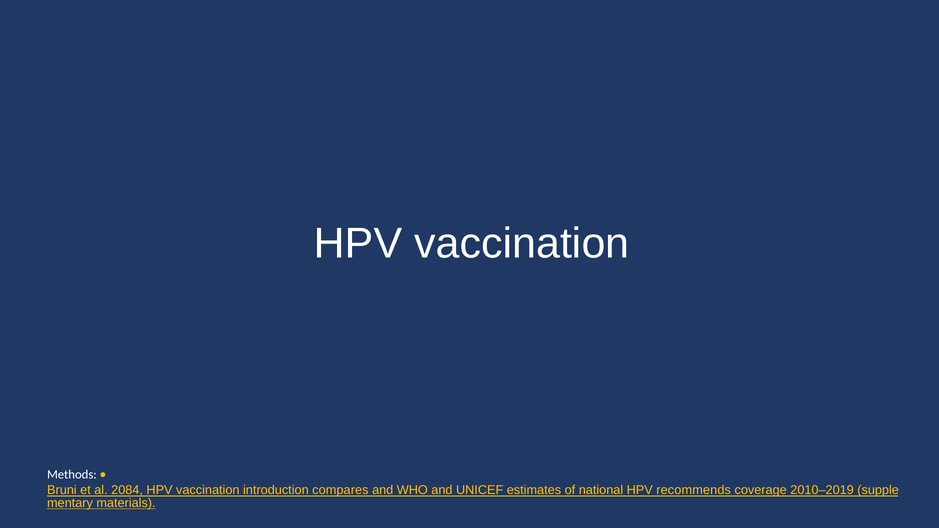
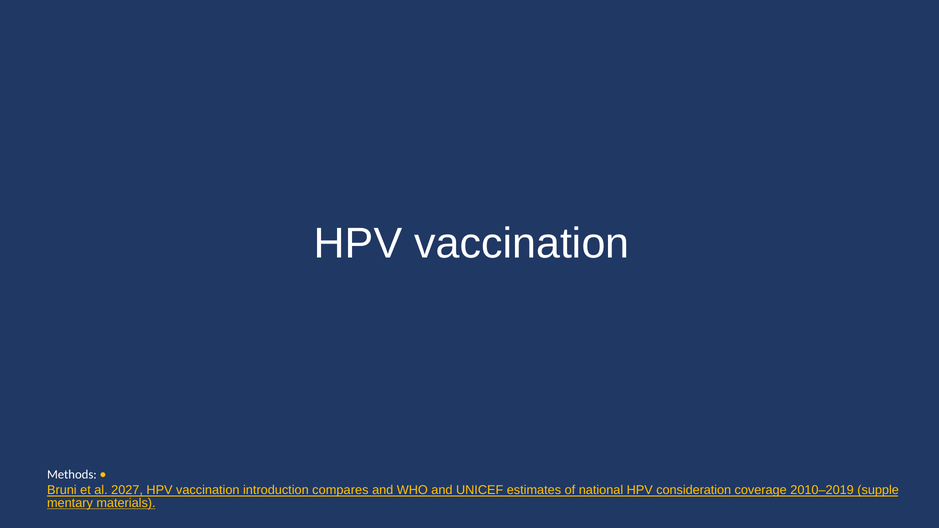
2084: 2084 -> 2027 (127, 490)
recommends: recommends -> consideration (694, 490)
